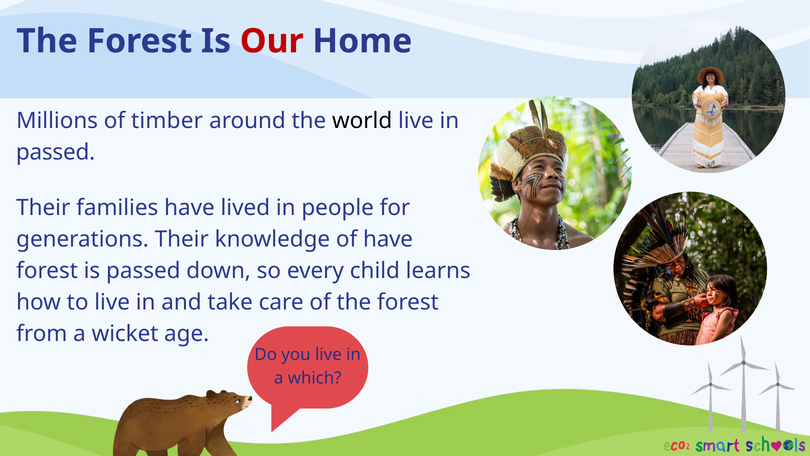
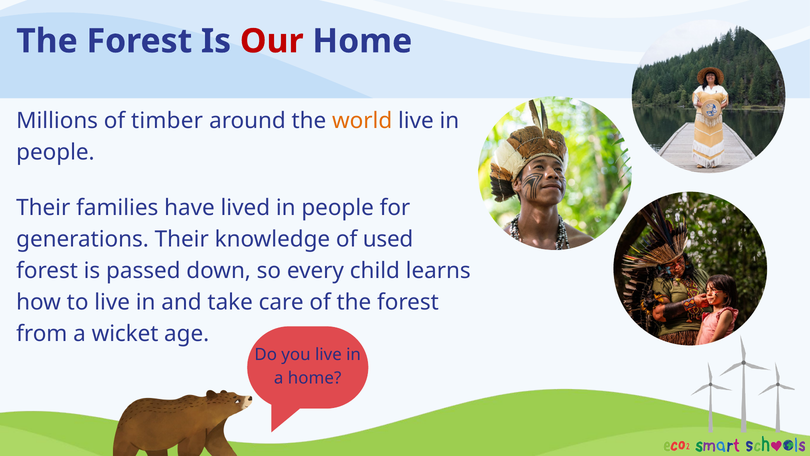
world colour: black -> orange (362, 121)
passed: passed -> people (55, 152)
of have: have -> used (388, 239)
a which: which -> home (315, 378)
